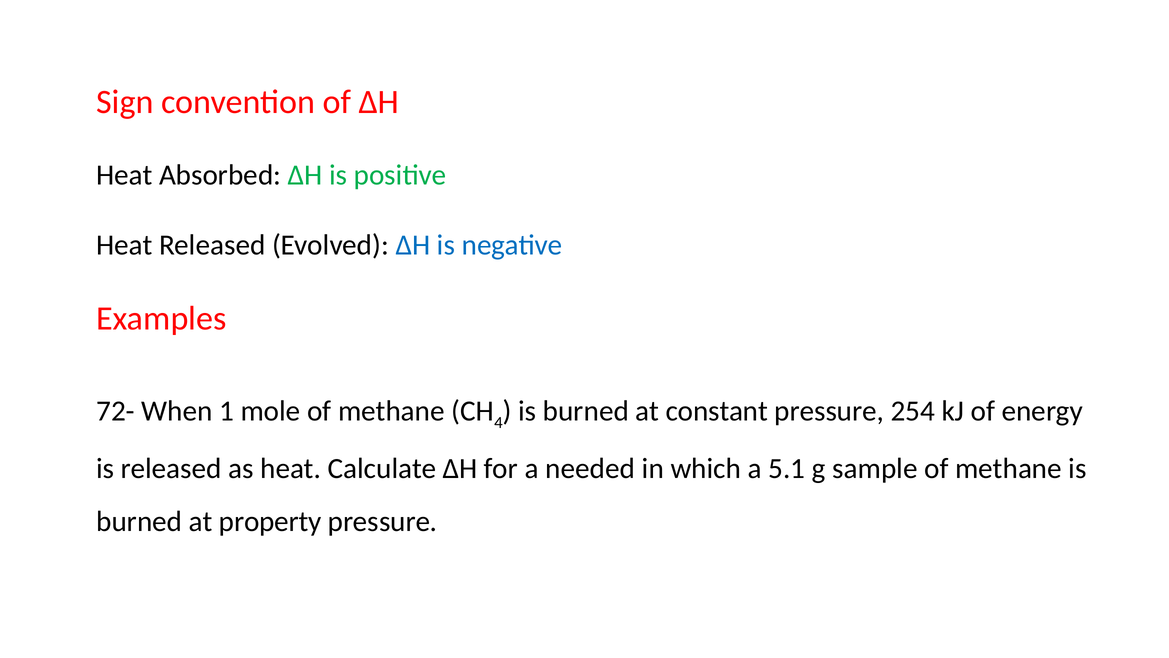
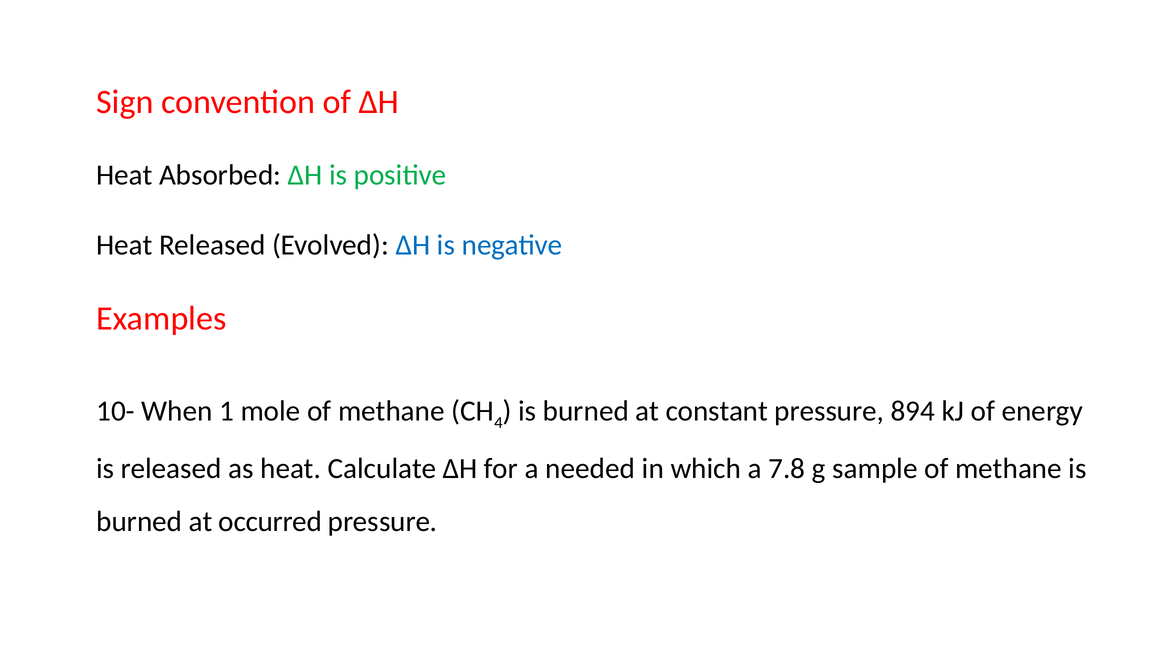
72-: 72- -> 10- (116, 411)
254: 254 -> 894 (913, 411)
5.1: 5.1 -> 7.8 (787, 468)
property: property -> occurred (270, 521)
